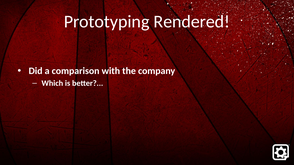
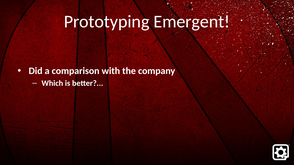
Rendered: Rendered -> Emergent (192, 22)
